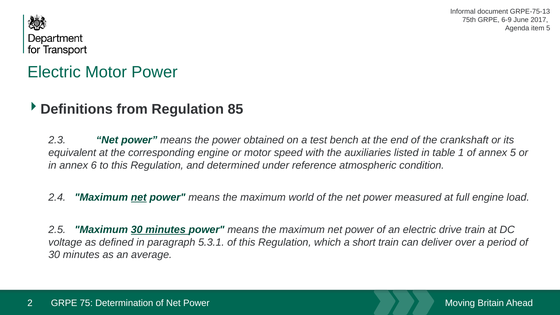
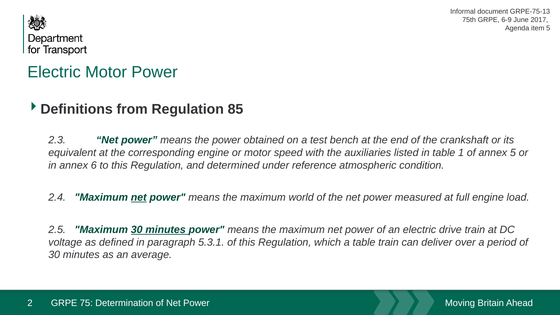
a short: short -> table (364, 242)
